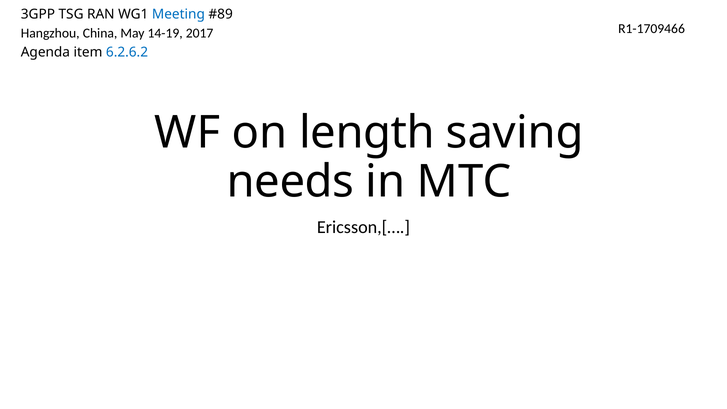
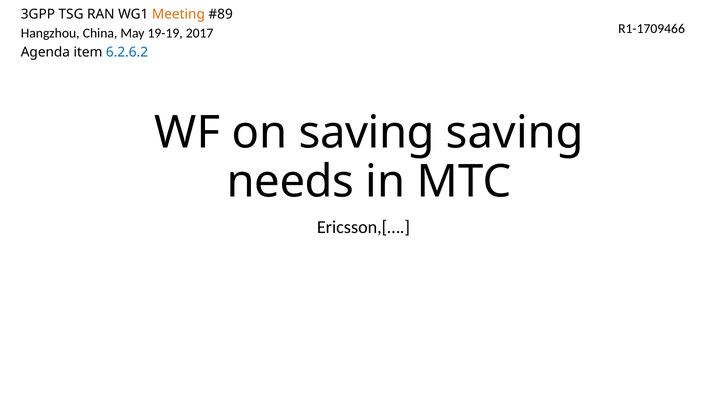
Meeting colour: blue -> orange (178, 14)
14-19: 14-19 -> 19-19 (165, 33)
on length: length -> saving (367, 133)
